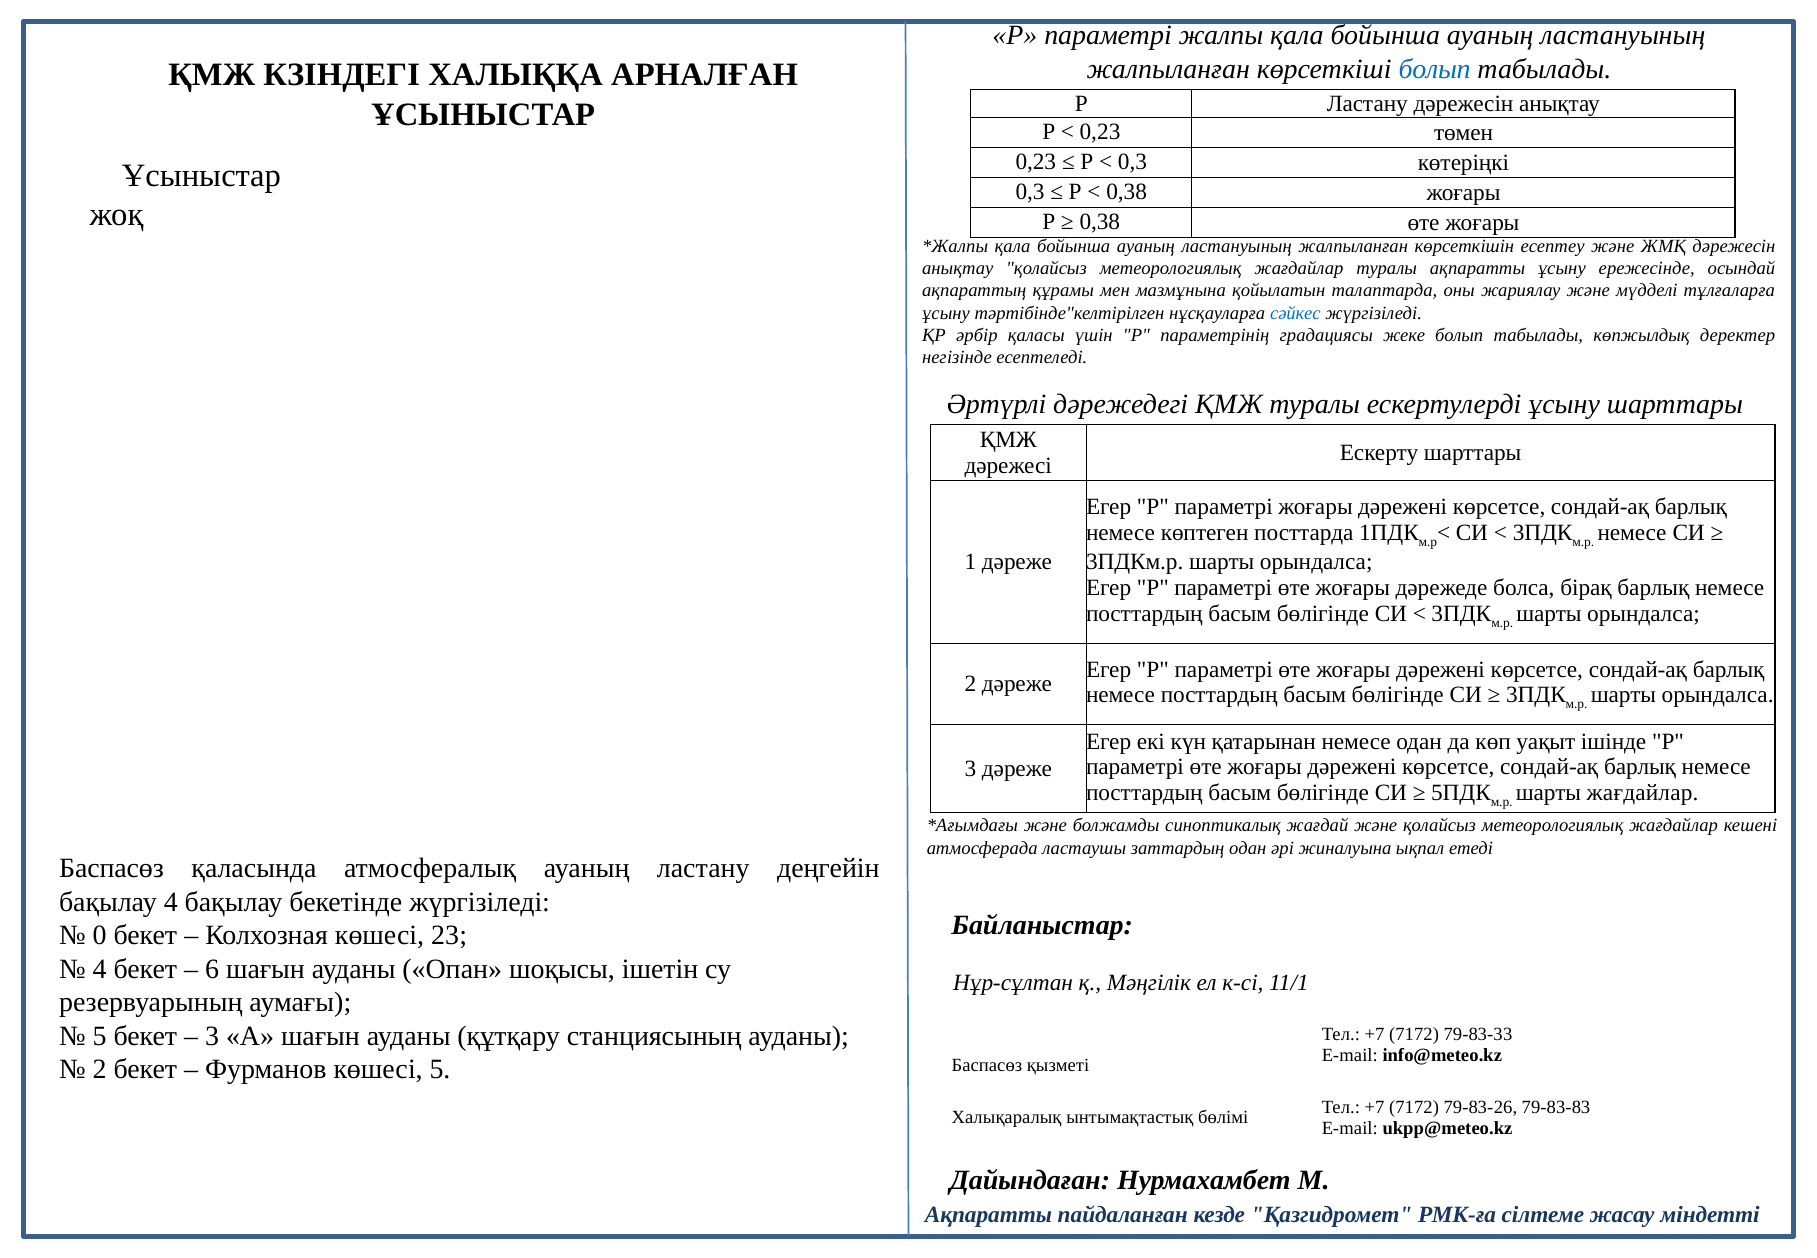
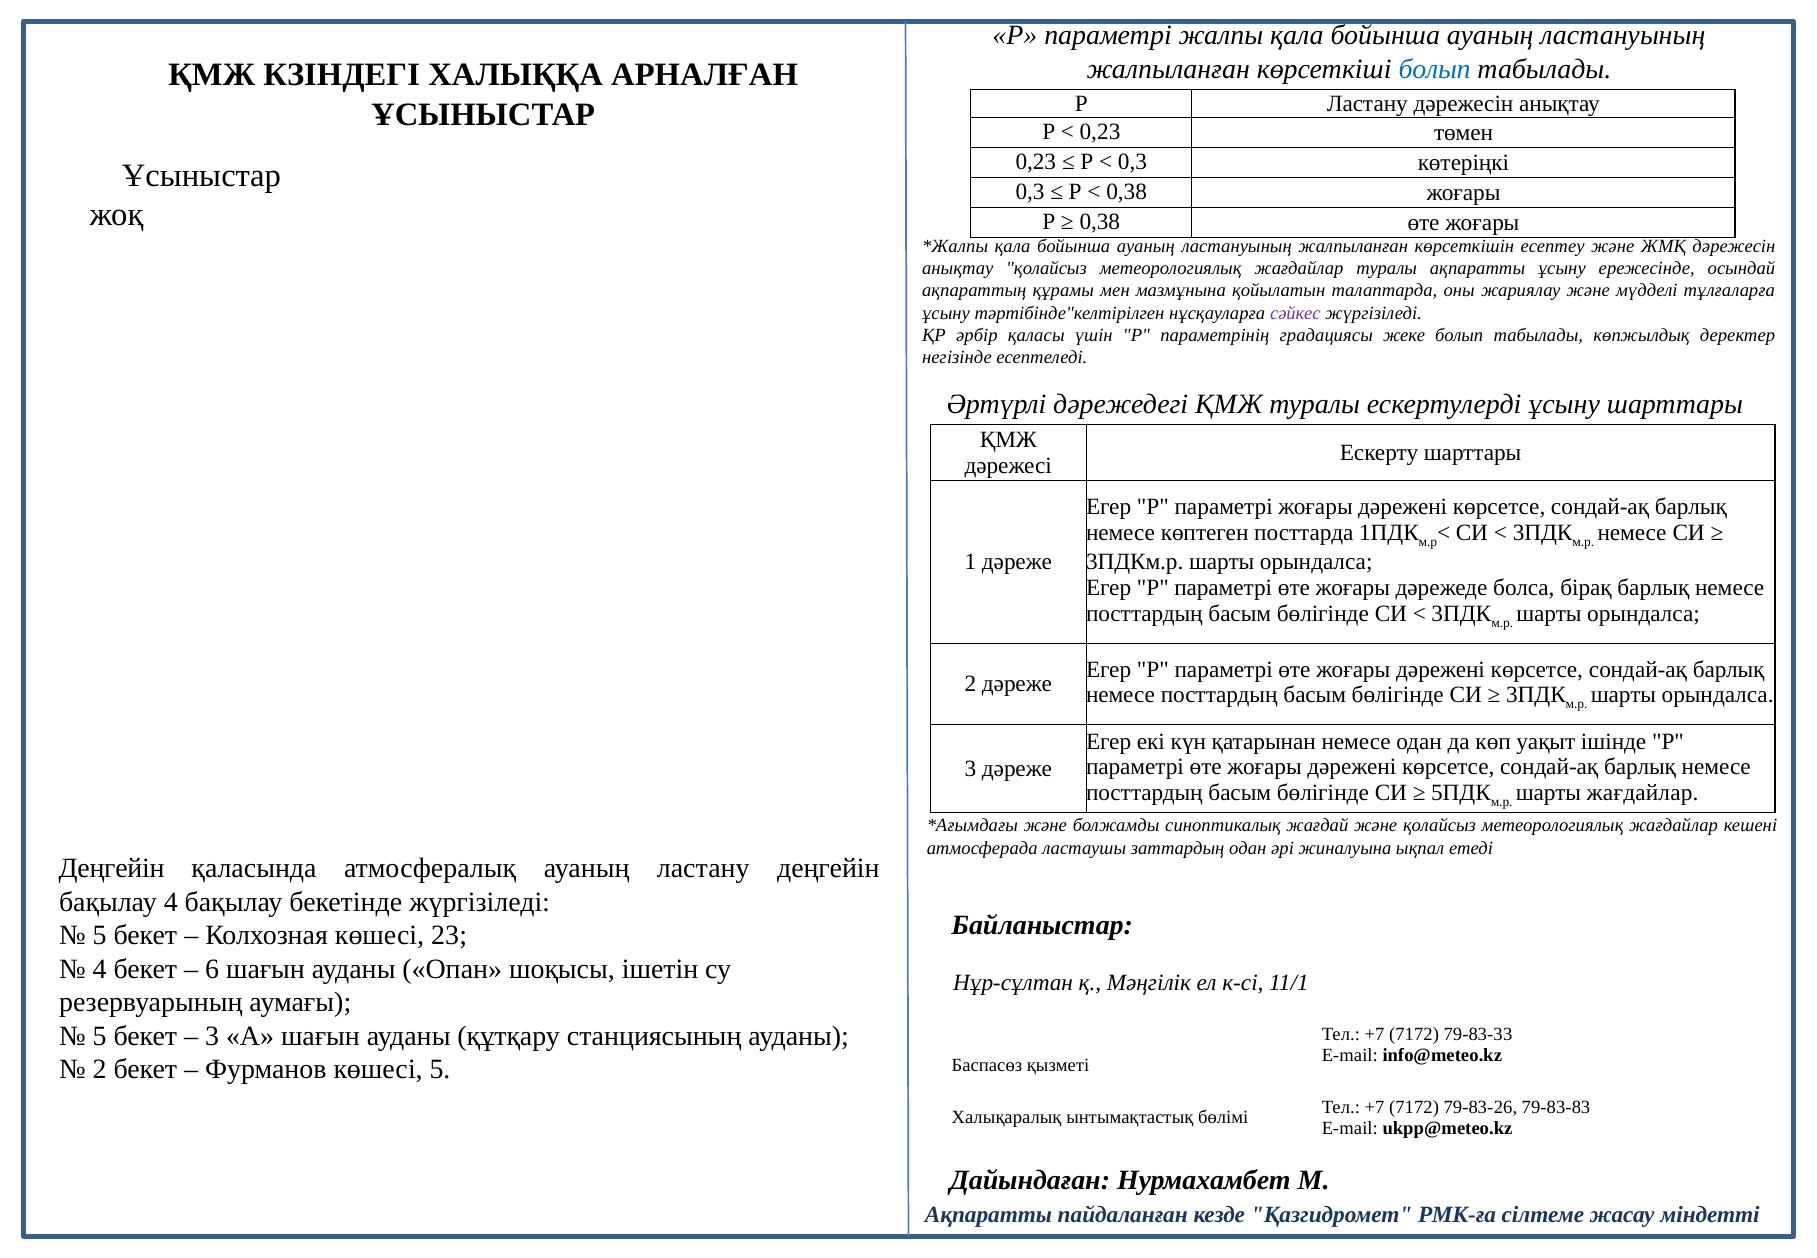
сәйкес colour: blue -> purple (1295, 313)
Баспасөз: Баспасөз -> Деңгейін (112, 868)
0: 0 -> 5 (100, 935)
